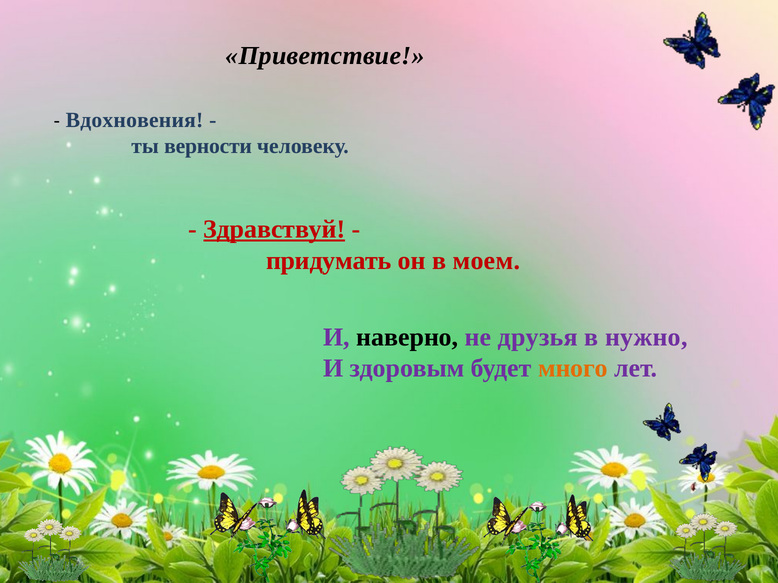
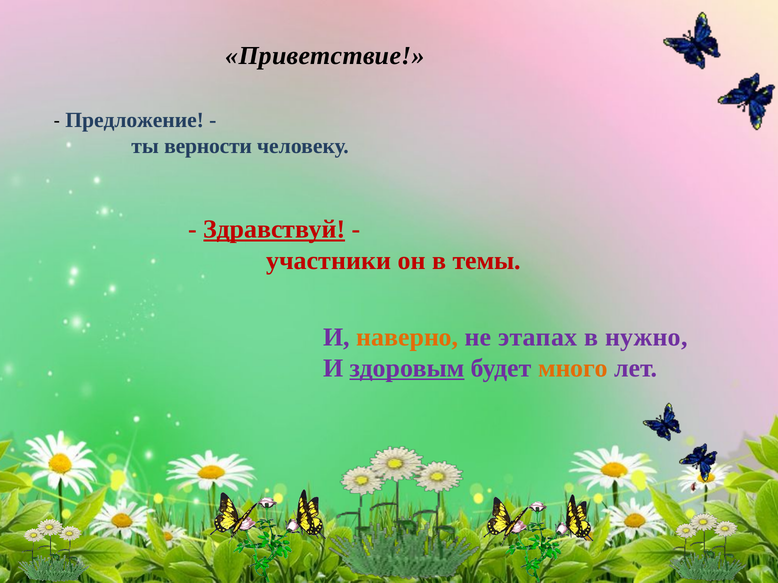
Вдохновения: Вдохновения -> Предложение (135, 120)
придумать: придумать -> участники (329, 261)
моем: моем -> темы (487, 261)
наверно colour: black -> orange (407, 337)
друзья: друзья -> этапах (538, 337)
здоровым underline: none -> present (407, 369)
